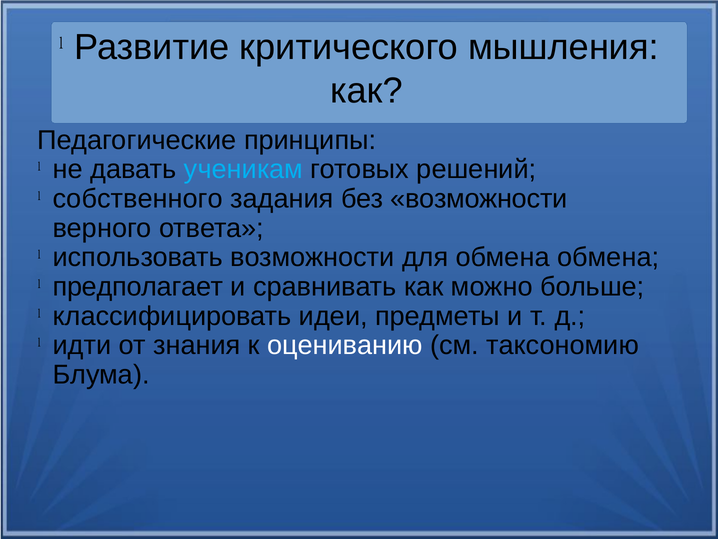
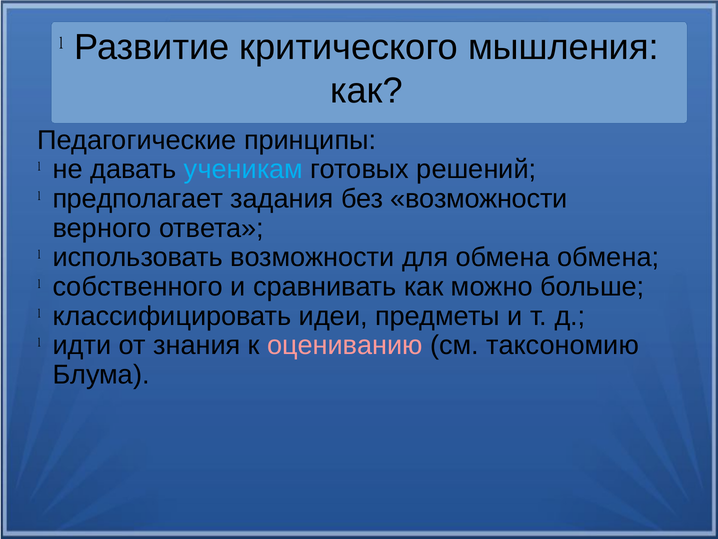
собственного: собственного -> предполагает (138, 199)
предполагает: предполагает -> собственного (138, 286)
оцениванию colour: white -> pink (345, 345)
